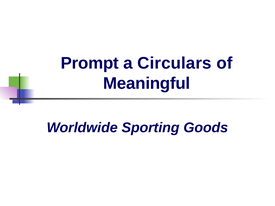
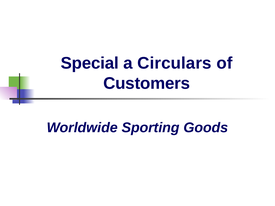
Prompt: Prompt -> Special (90, 63)
Meaningful: Meaningful -> Customers (147, 83)
